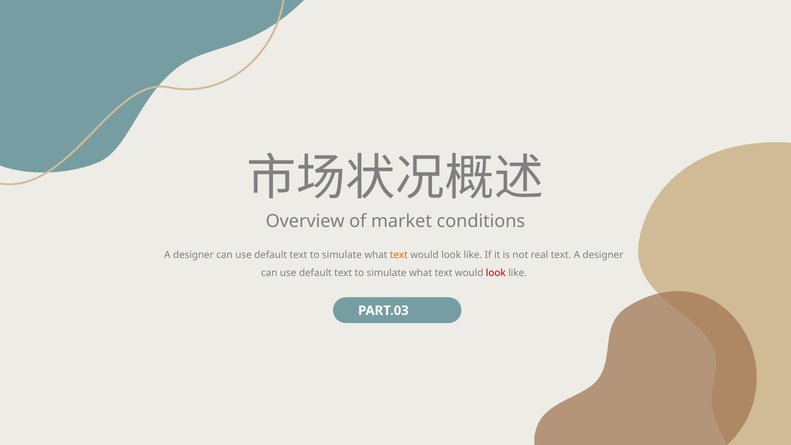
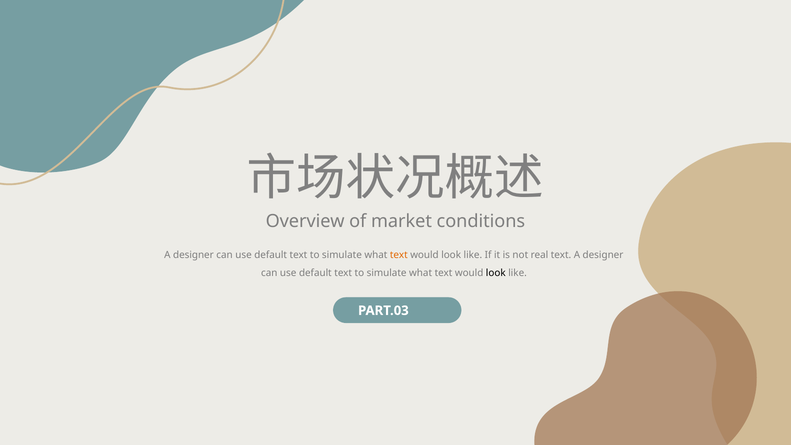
look colour: red -> black (496, 273)
